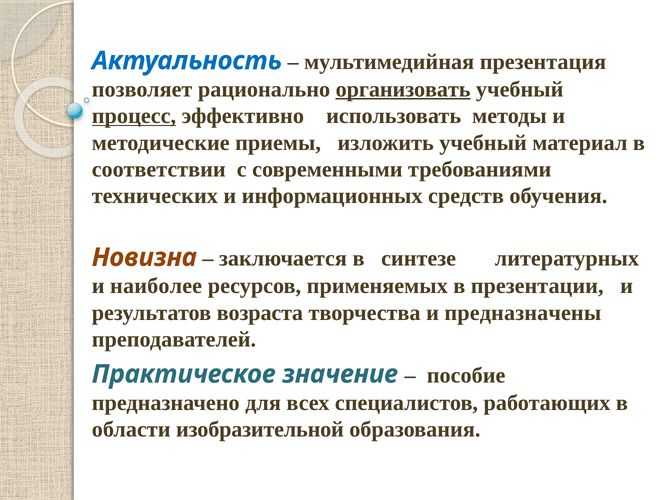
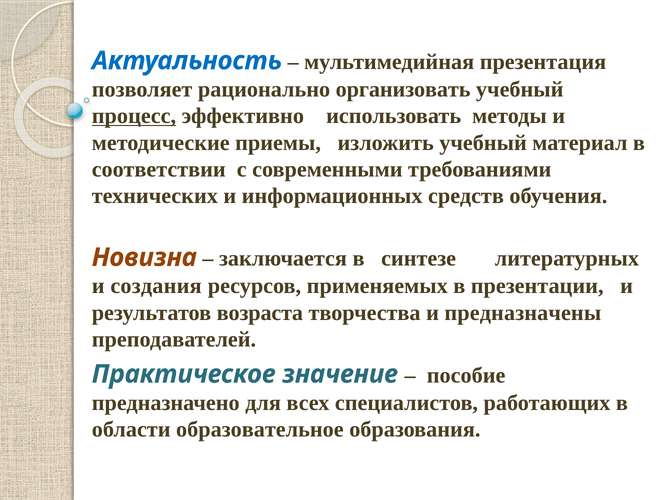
организовать underline: present -> none (403, 89)
наиболее: наиболее -> создания (156, 286)
изобразительной: изобразительной -> образовательное (260, 429)
